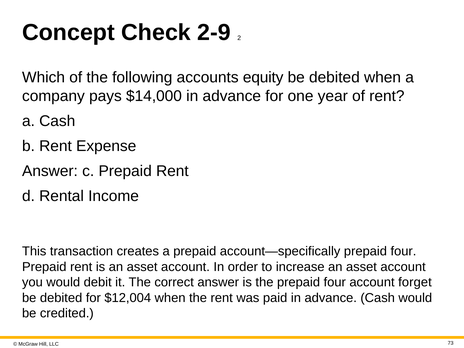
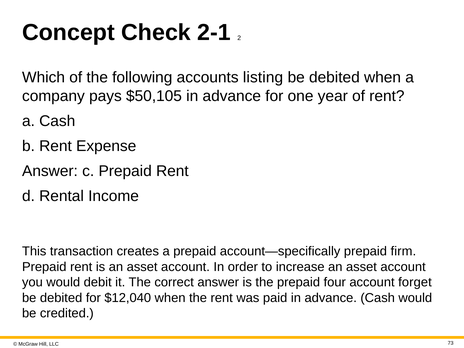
2-9: 2-9 -> 2-1 (214, 33)
equity: equity -> listing (263, 77)
$14,000: $14,000 -> $50,105 (154, 96)
account—specifically prepaid four: four -> firm (403, 251)
$12,004: $12,004 -> $12,040 (128, 298)
